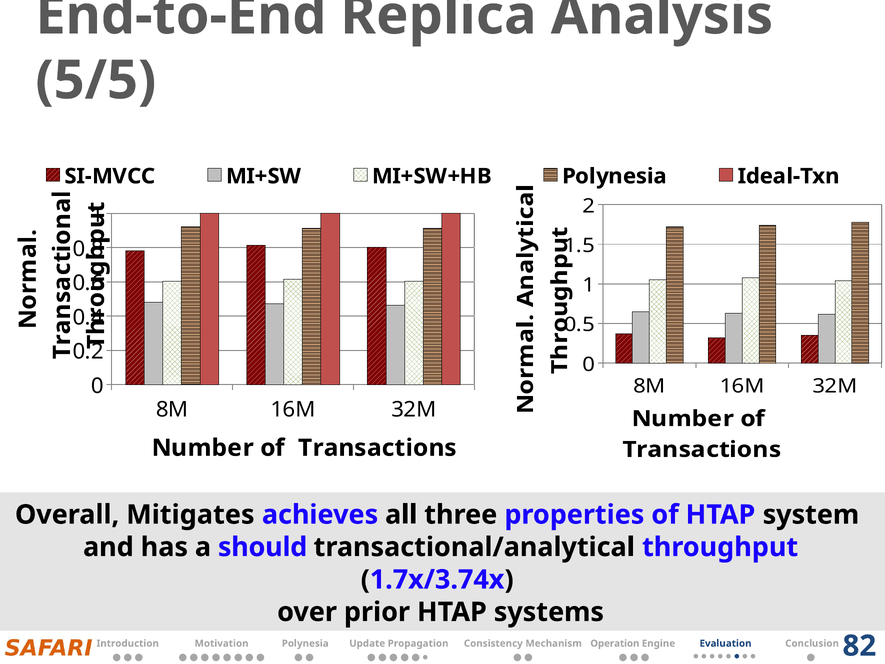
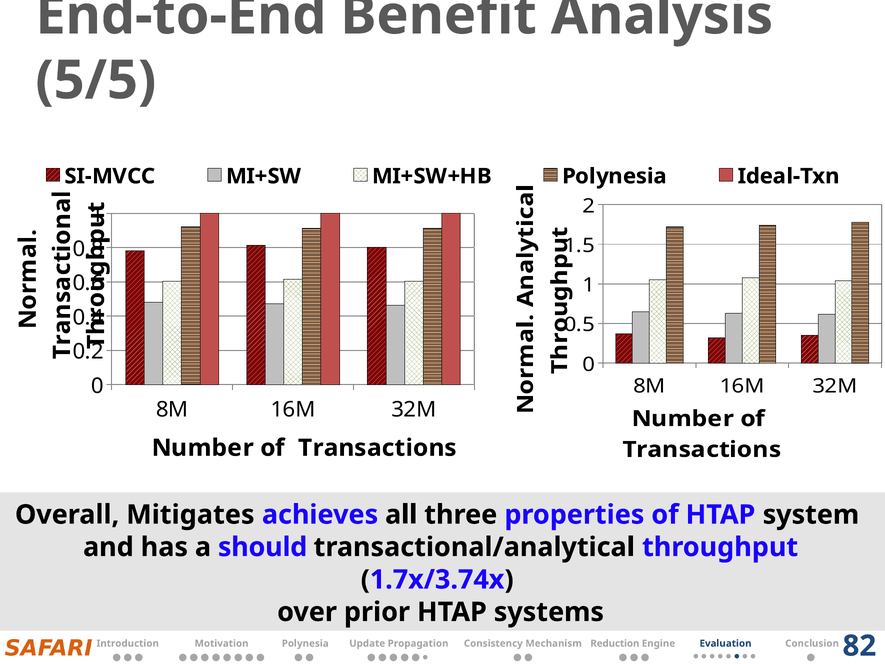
Replica: Replica -> Benefit (439, 16)
Operation: Operation -> Reduction (615, 643)
